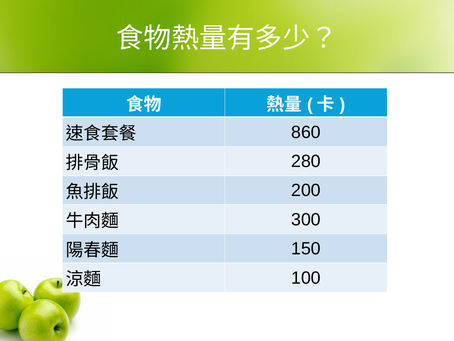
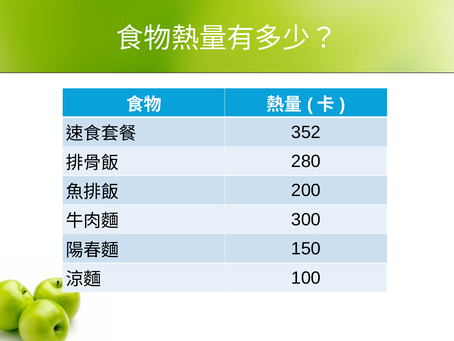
860: 860 -> 352 (306, 132)
